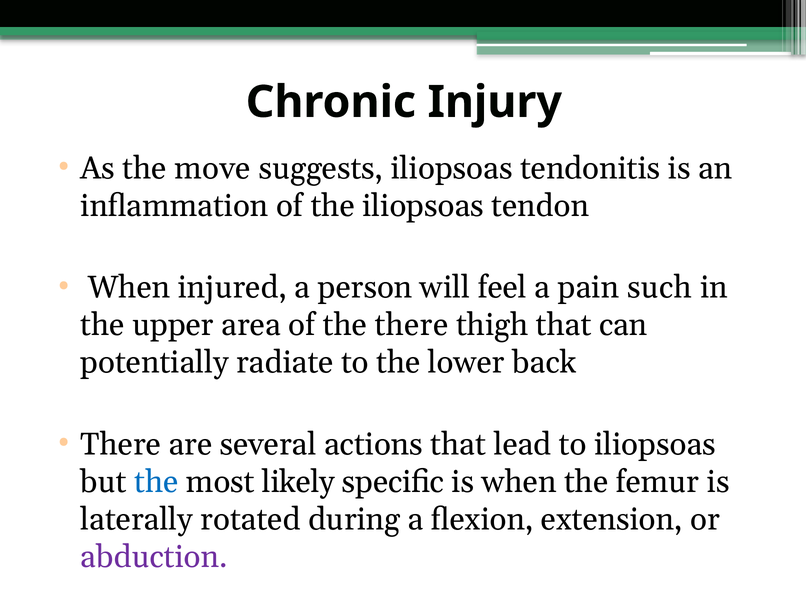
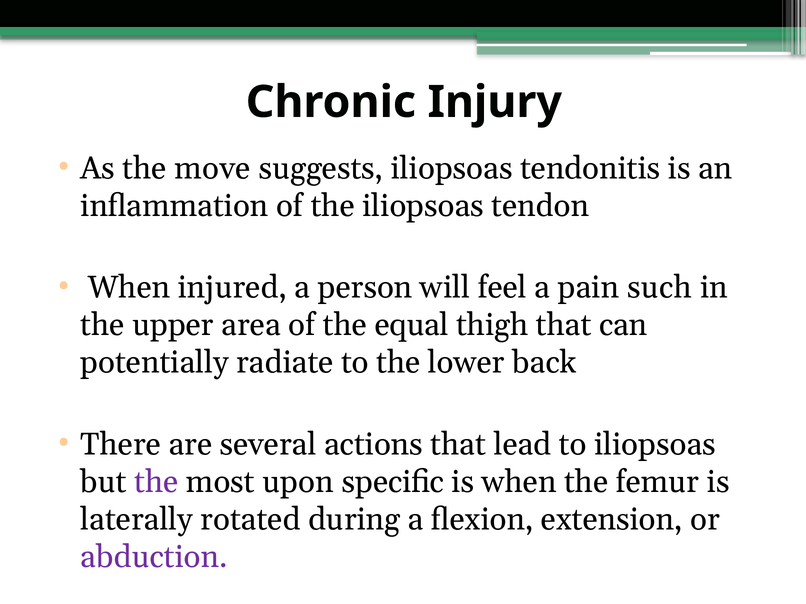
the there: there -> equal (412, 325)
the colour: blue -> purple (156, 482)
likely: likely -> upon (298, 482)
